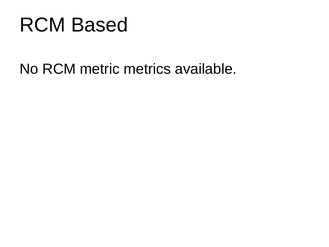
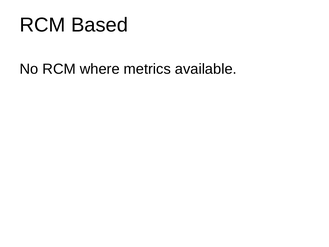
metric: metric -> where (100, 69)
